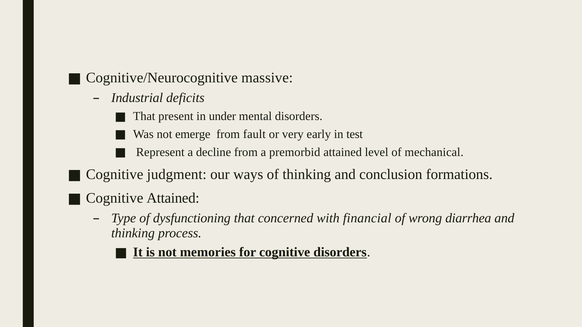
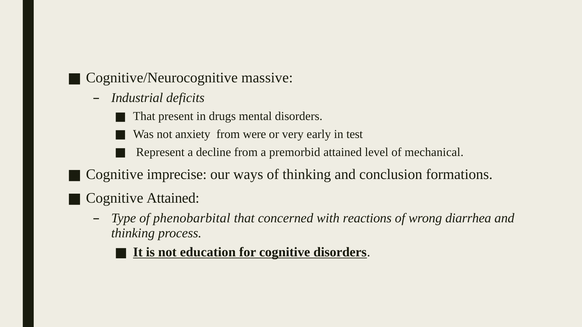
under: under -> drugs (222, 116)
emerge: emerge -> anxiety (193, 134)
fault: fault -> were (254, 134)
judgment: judgment -> imprecise (177, 175)
dysfunctioning: dysfunctioning -> phenobarbital (192, 218)
financial: financial -> reactions (367, 218)
memories: memories -> education (208, 252)
